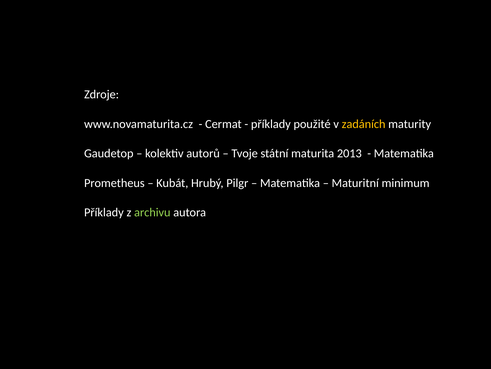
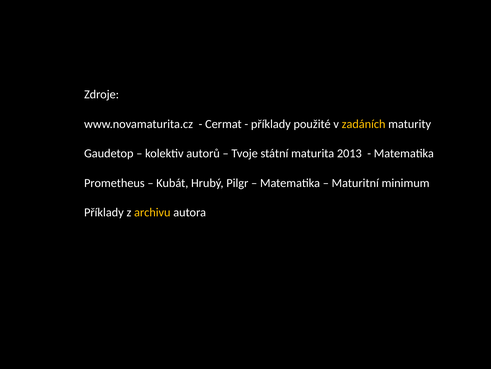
archivu colour: light green -> yellow (152, 212)
